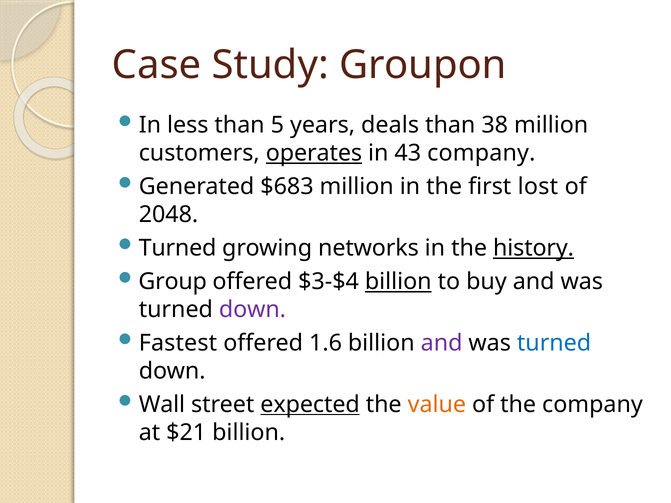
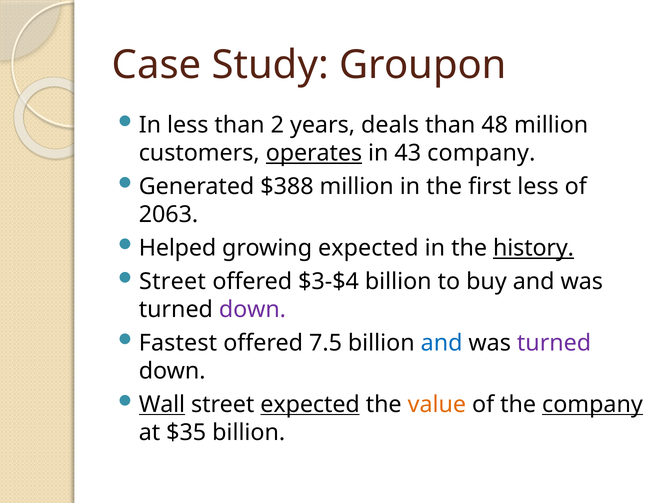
5: 5 -> 2 (277, 125)
38: 38 -> 48 (495, 125)
$683: $683 -> $388 (287, 187)
first lost: lost -> less (538, 187)
2048: 2048 -> 2063 (168, 215)
Turned: Turned -> Helped (178, 248)
growing networks: networks -> expected (368, 248)
Group: Group -> Street (172, 282)
billion underline: present -> none (398, 282)
1.6: 1.6 -> 7.5 (326, 343)
and colour: purple -> blue (442, 343)
turned colour: blue -> purple (554, 343)
Wall underline: none -> present (162, 405)
company underline: none -> present (592, 405)
$21: $21 -> $35 (186, 433)
